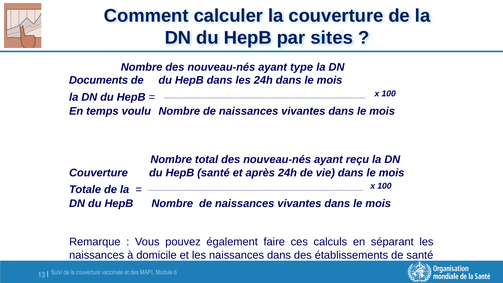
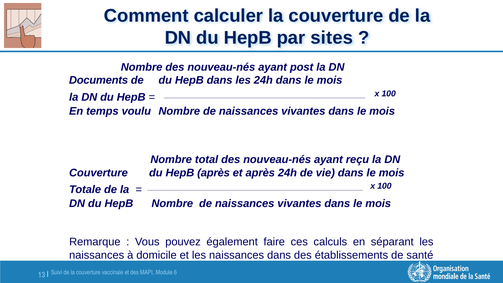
type: type -> post (302, 67)
HepB santé: santé -> après (214, 173)
